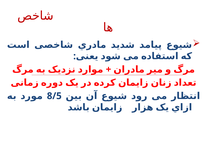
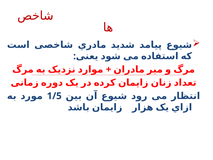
8/5: 8/5 -> 1/5 (54, 96)
